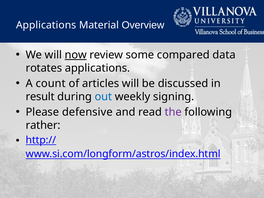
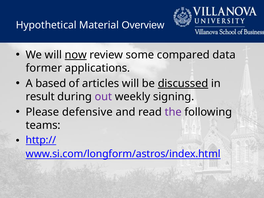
Applications: Applications -> Hypothetical (46, 25)
rotates: rotates -> former (44, 68)
count: count -> based (51, 83)
discussed underline: none -> present (183, 83)
out colour: blue -> purple (103, 97)
rather: rather -> teams (43, 125)
